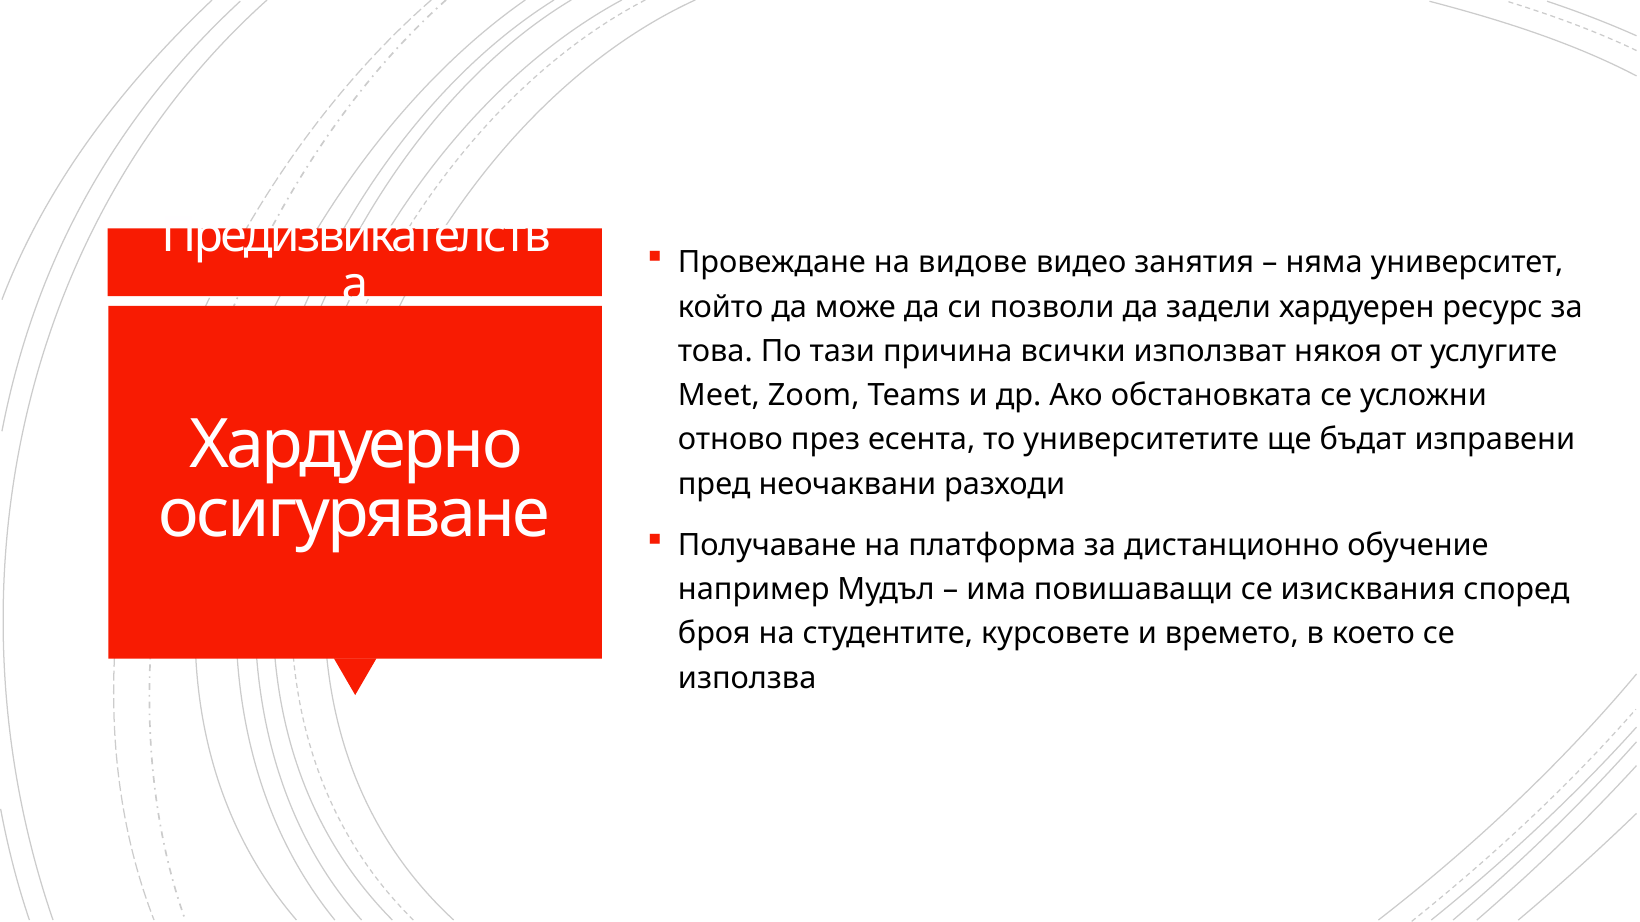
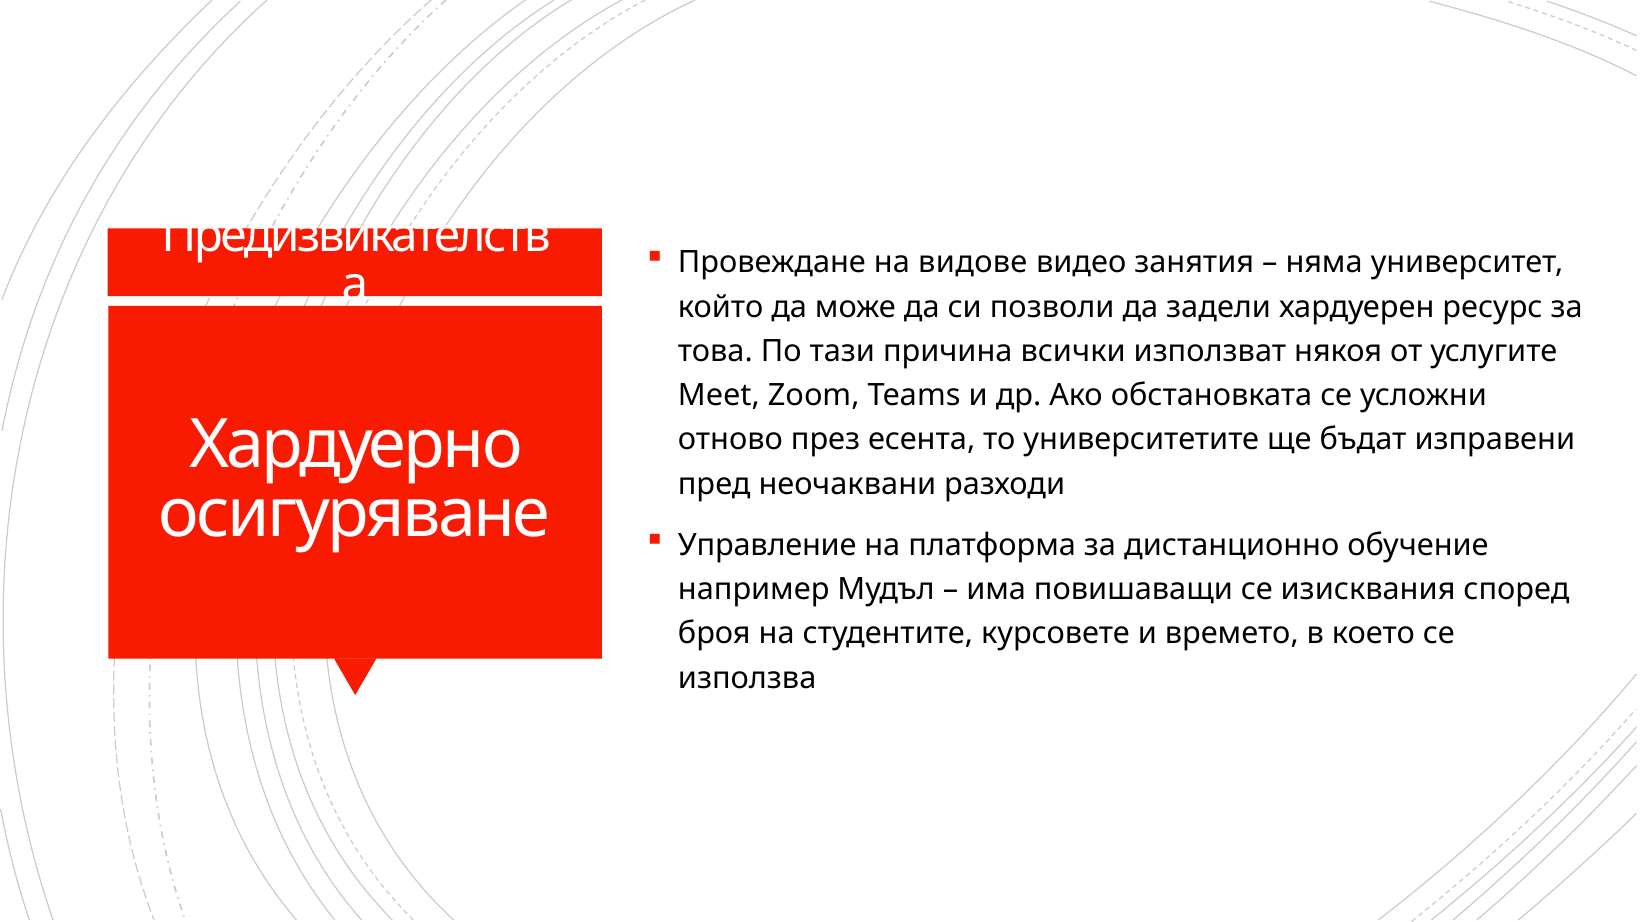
Получаване: Получаване -> Управление (767, 546)
